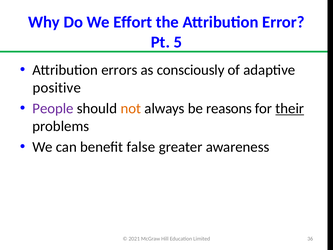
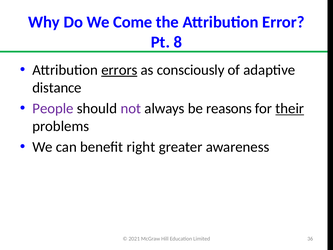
Effort: Effort -> Come (133, 22)
5: 5 -> 8 (178, 42)
errors underline: none -> present (119, 70)
positive: positive -> distance (57, 88)
not colour: orange -> purple (131, 108)
false: false -> right (141, 147)
